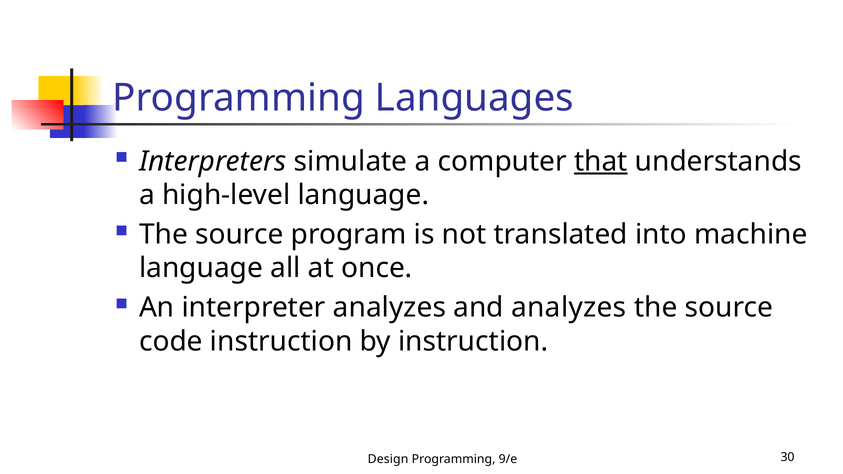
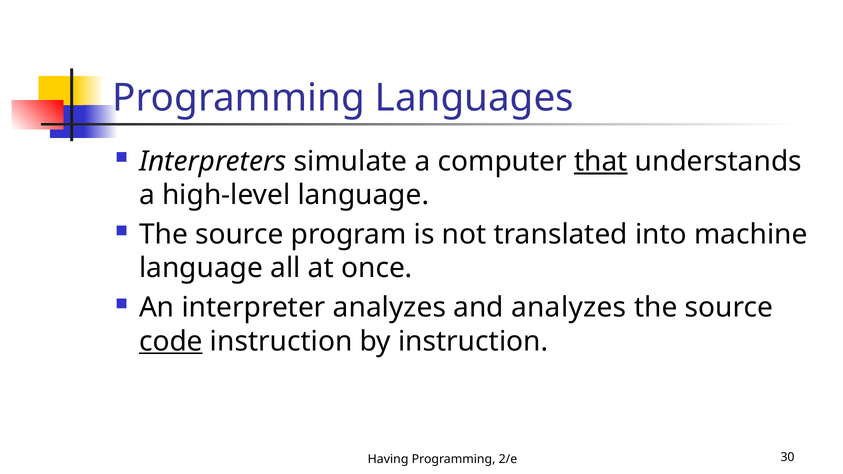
code underline: none -> present (171, 341)
Design: Design -> Having (388, 459)
9/e: 9/e -> 2/e (508, 459)
